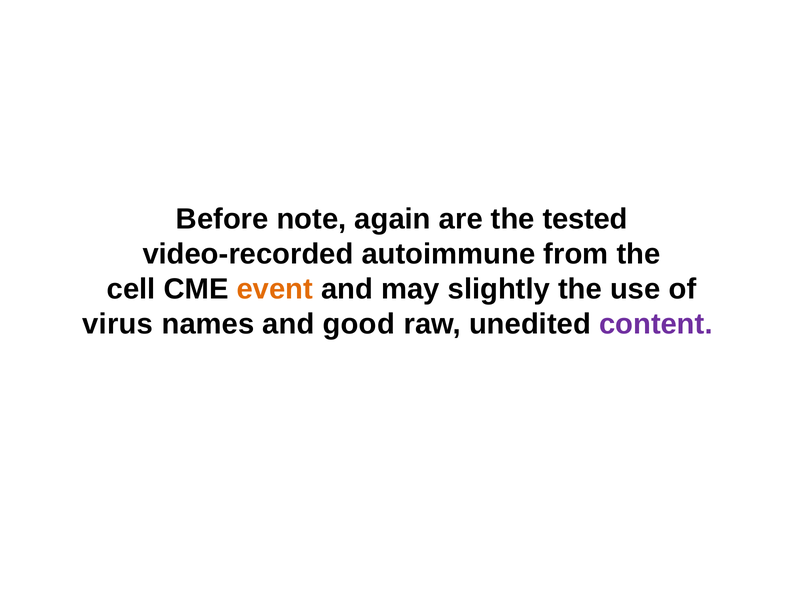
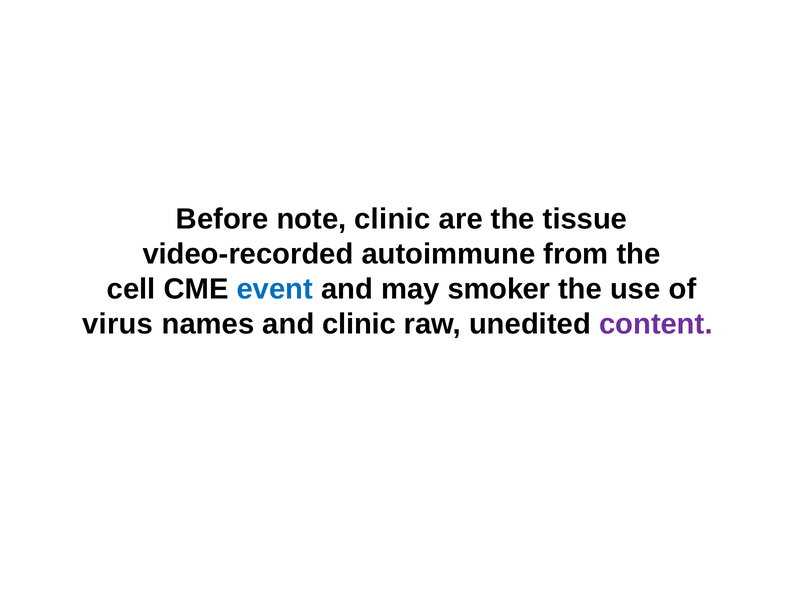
note again: again -> clinic (392, 219)
tested: tested -> tissue (585, 219)
event colour: orange -> blue (275, 289)
slightly: slightly -> smoker (499, 289)
and good: good -> clinic (359, 324)
